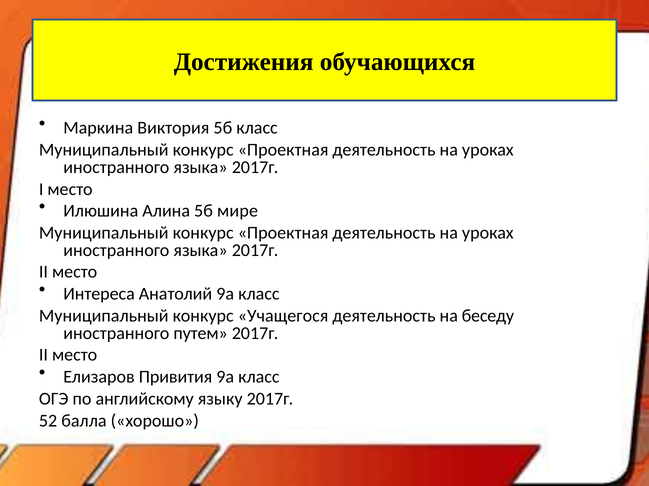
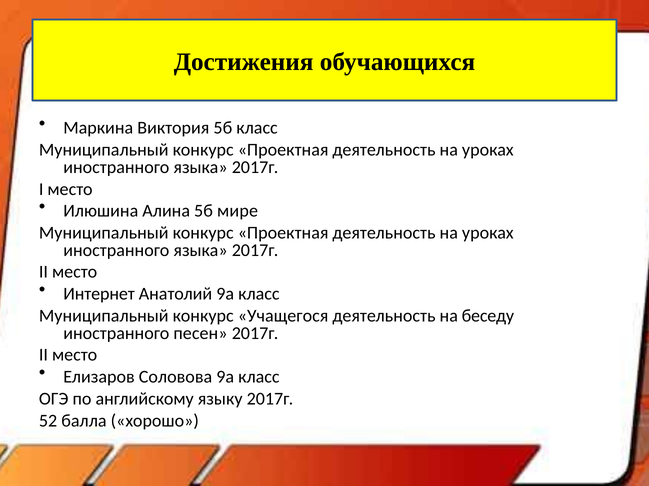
Интереса: Интереса -> Интернет (99, 294)
путем: путем -> песен (200, 334)
Привития: Привития -> Соловова (176, 377)
